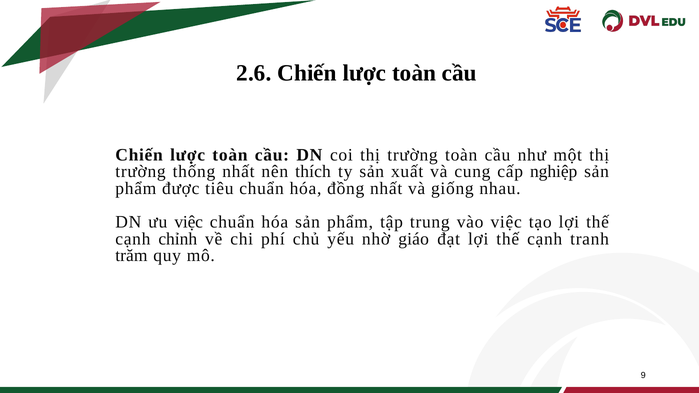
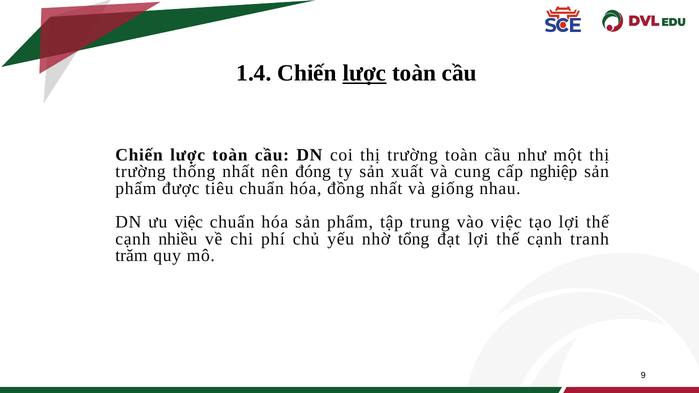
2.6: 2.6 -> 1.4 (254, 73)
lược underline: none -> present (364, 73)
thích: thích -> đóng (313, 172)
chỉnh: chỉnh -> nhiều (178, 239)
giáo: giáo -> tổng (414, 239)
